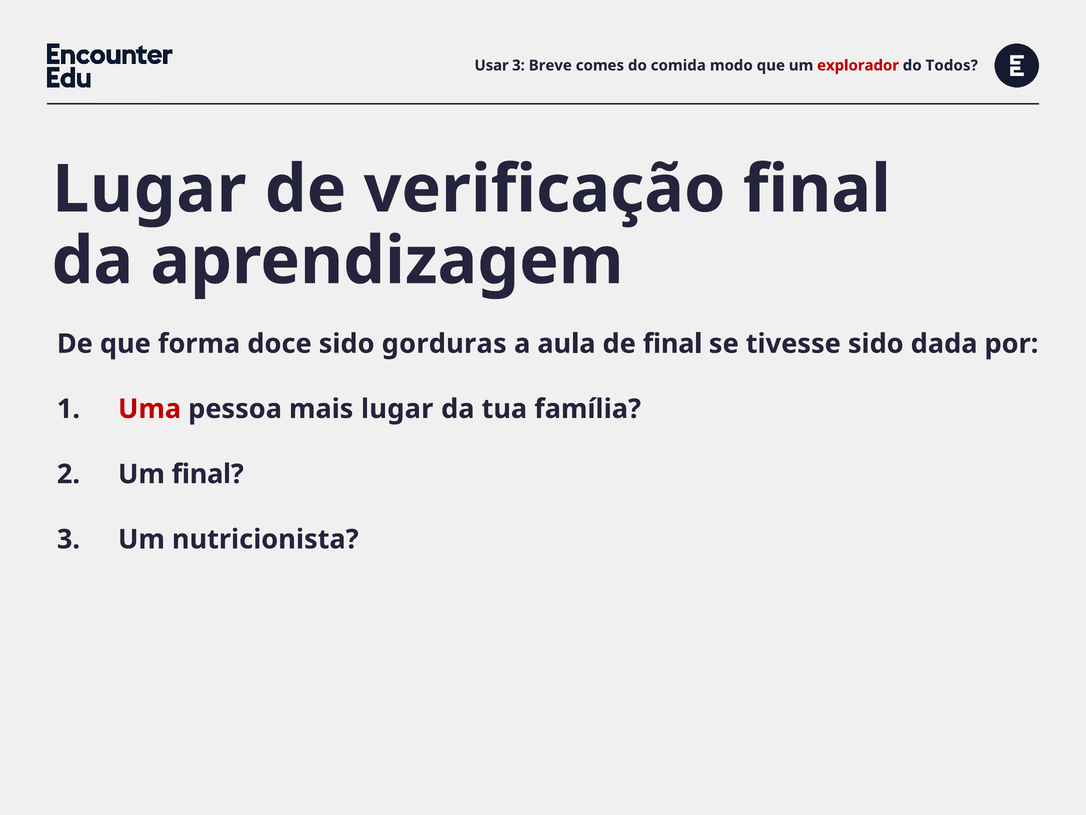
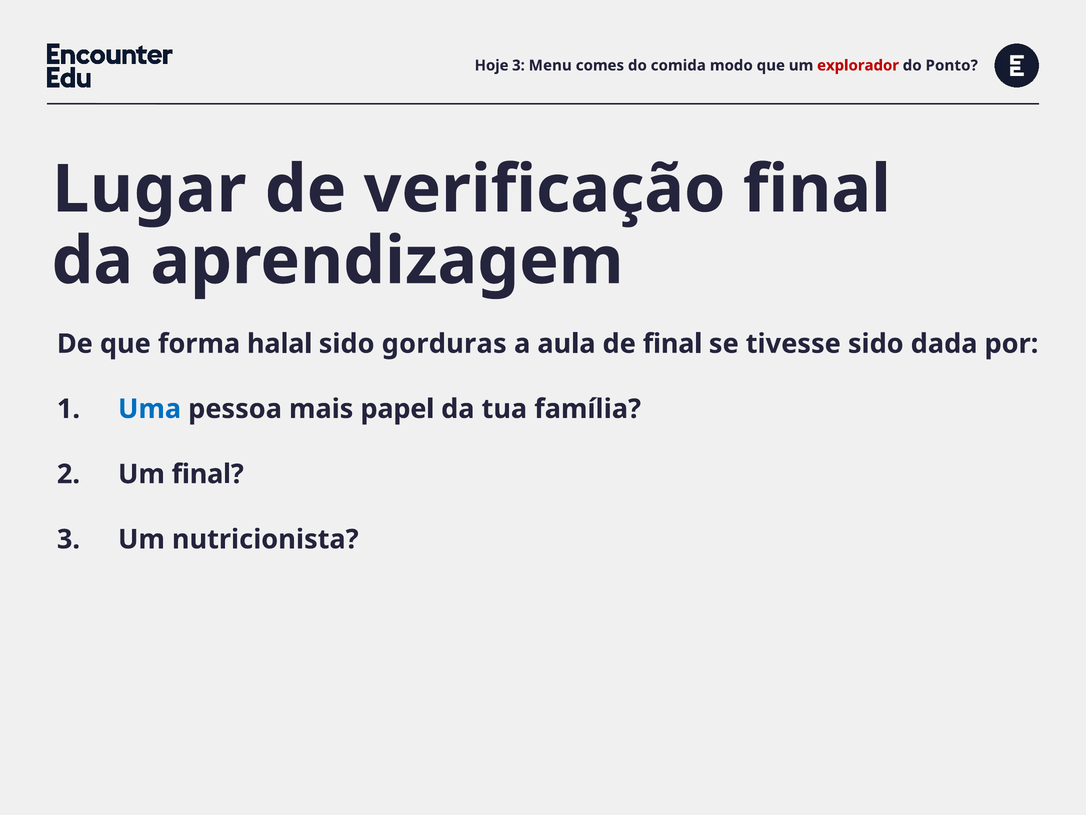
Usar: Usar -> Hoje (492, 65)
Breve: Breve -> Menu (550, 65)
Todos: Todos -> Ponto (952, 65)
doce: doce -> halal (280, 344)
Uma colour: red -> blue (150, 409)
mais lugar: lugar -> papel (397, 409)
